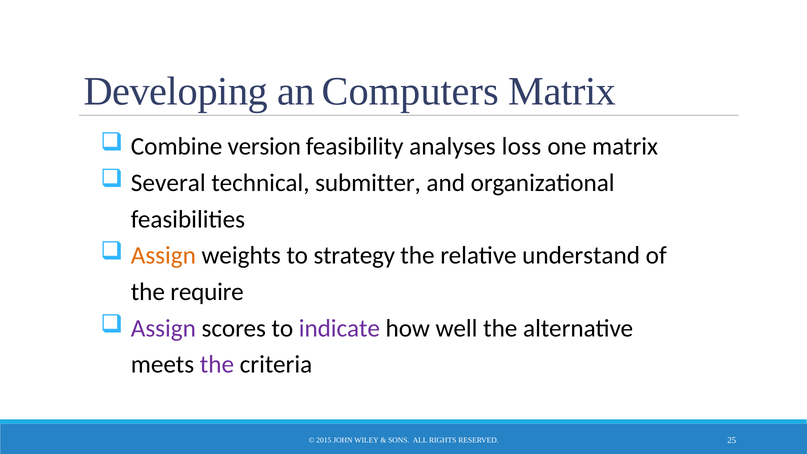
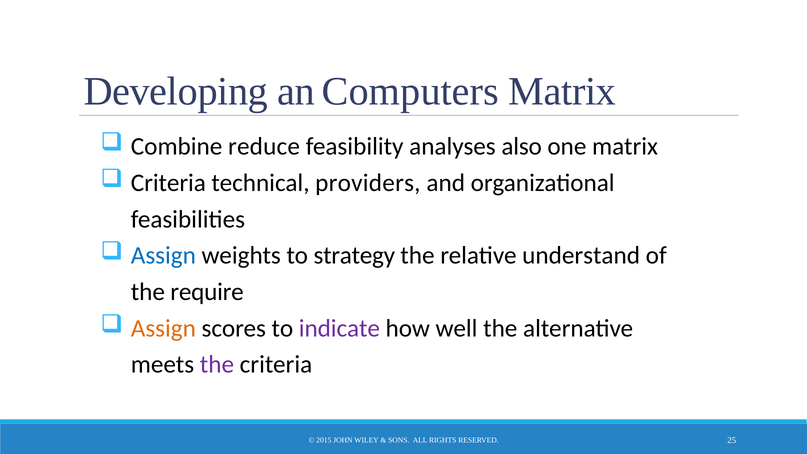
version: version -> reduce (264, 147)
loss: loss -> also (522, 147)
Several: Several -> Criteria (168, 183)
submitter: submitter -> providers (368, 183)
Assign colour: orange -> blue (163, 256)
Assign colour: purple -> orange (163, 328)
